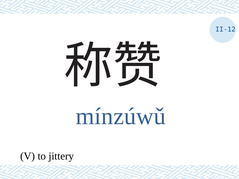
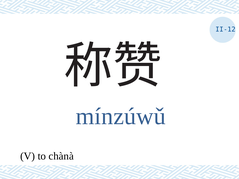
jittery: jittery -> chànà (61, 156)
